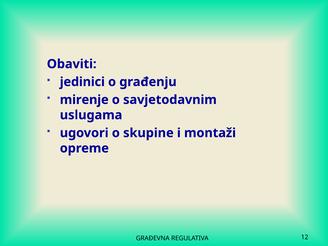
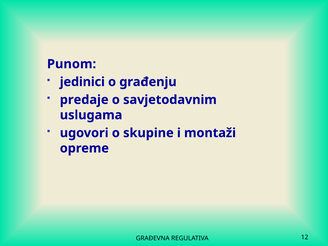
Obaviti: Obaviti -> Punom (72, 64)
mirenje: mirenje -> predaje (84, 100)
